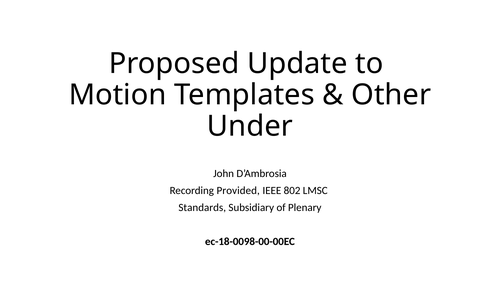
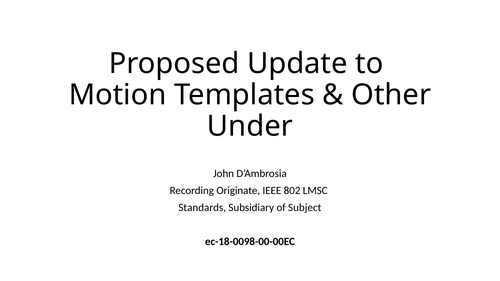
Provided: Provided -> Originate (238, 191)
Plenary: Plenary -> Subject (305, 208)
